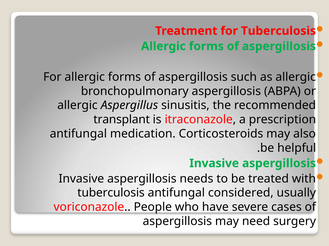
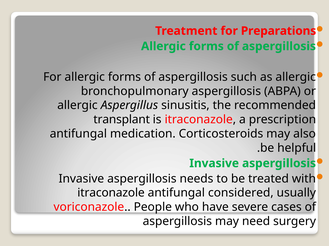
for Tuberculosis: Tuberculosis -> Preparations (279, 31)
tuberculosis: tuberculosis -> itraconazole (111, 193)
